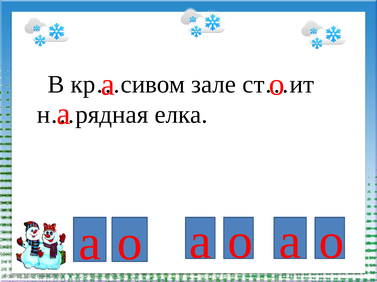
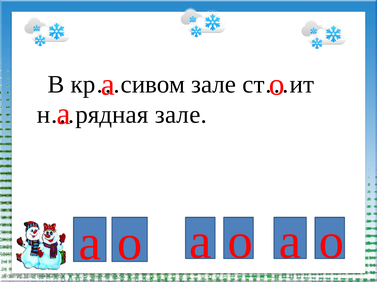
елка: елка -> зале (181, 115)
